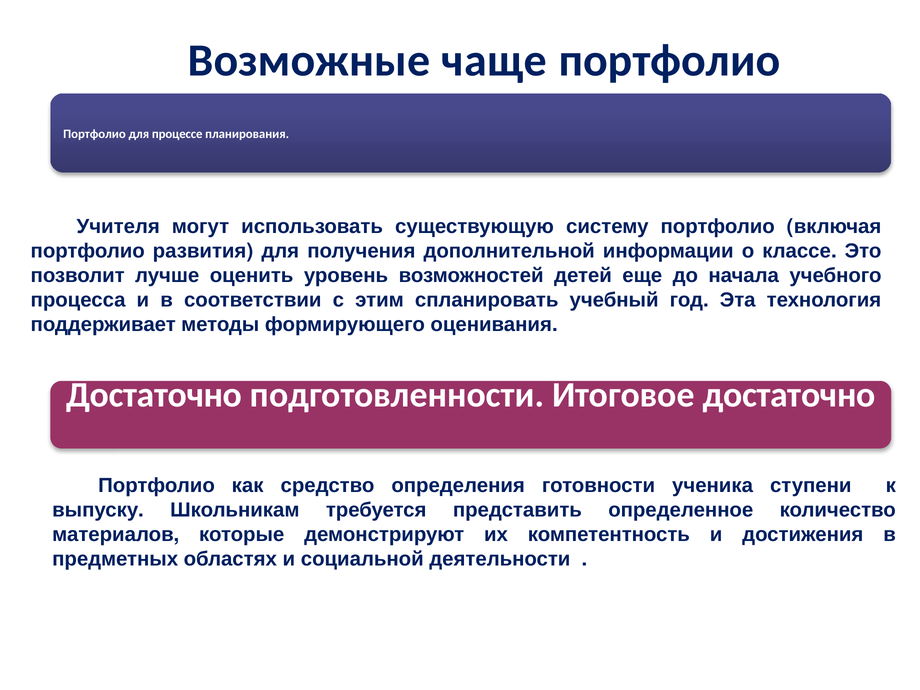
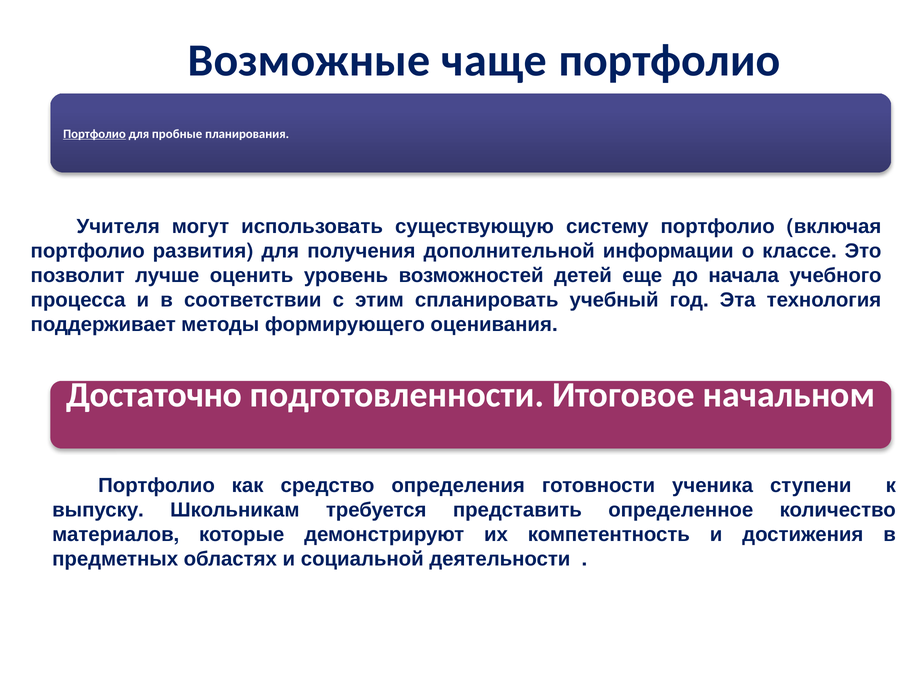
Портфолио underline: none -> present (94, 134)
процессе: процессе -> пробные (177, 134)
Итоговое достаточно: достаточно -> начальном (789, 395)
